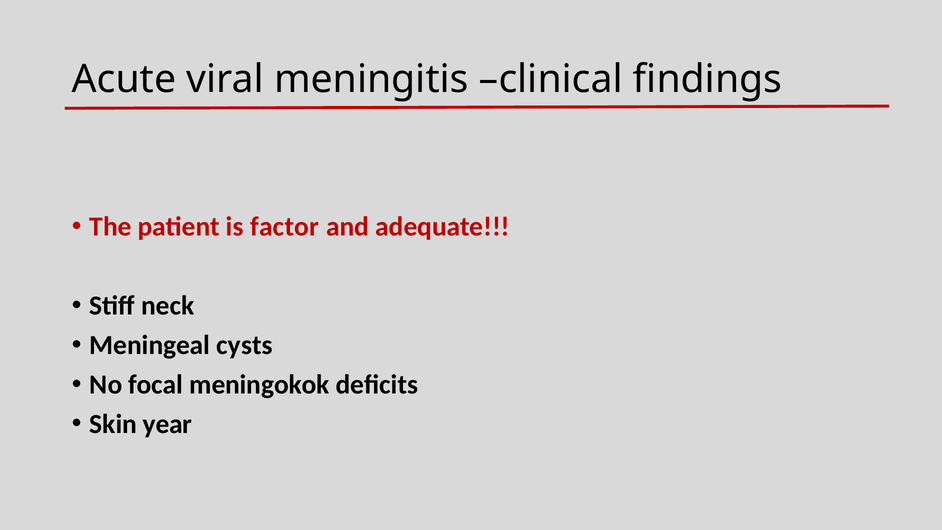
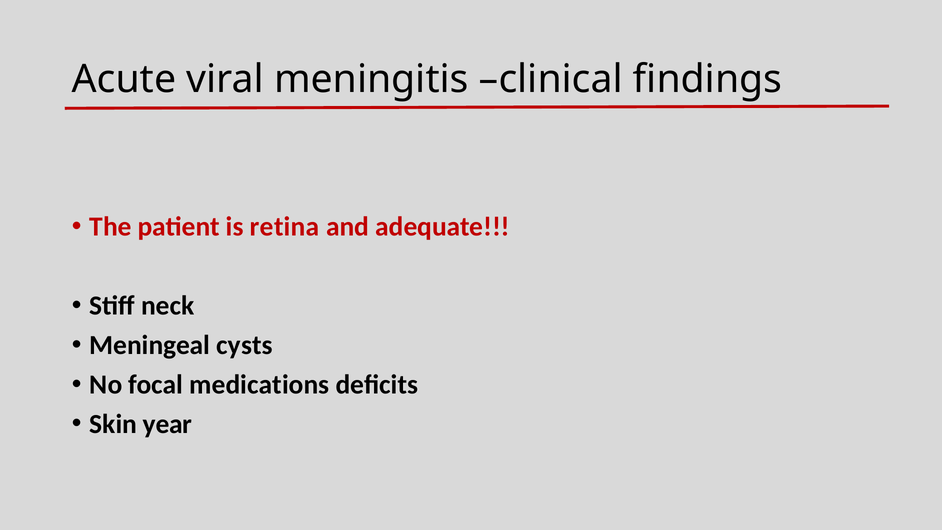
factor: factor -> retina (285, 227)
meningokok: meningokok -> medications (259, 384)
